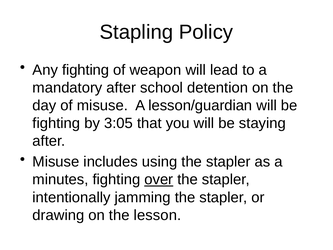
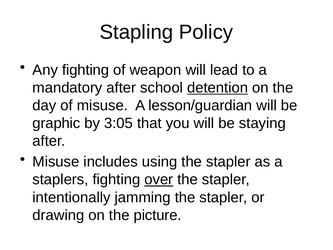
detention underline: none -> present (218, 88)
fighting: fighting -> graphic (56, 123)
minutes: minutes -> staplers (60, 179)
lesson: lesson -> picture (158, 215)
